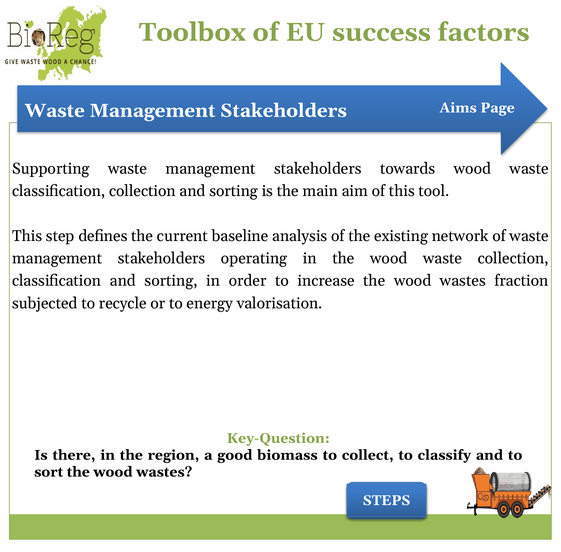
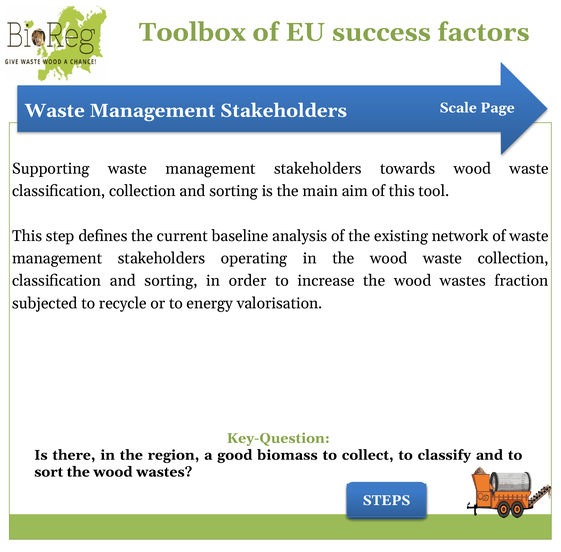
Aims: Aims -> Scale (458, 108)
